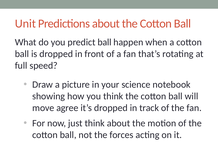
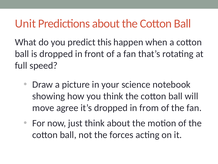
predict ball: ball -> this (104, 42)
track: track -> from (149, 108)
